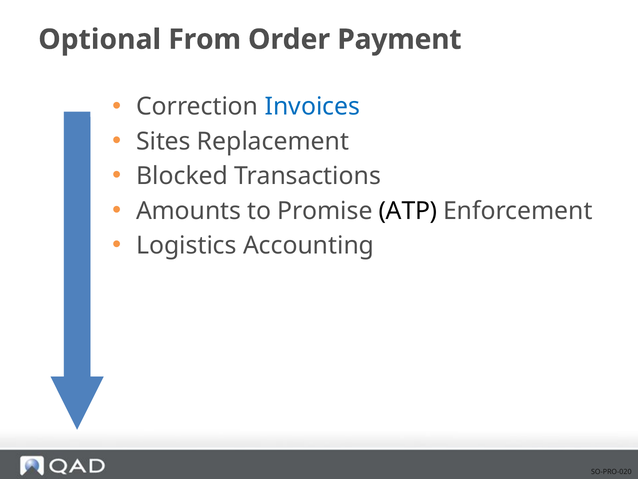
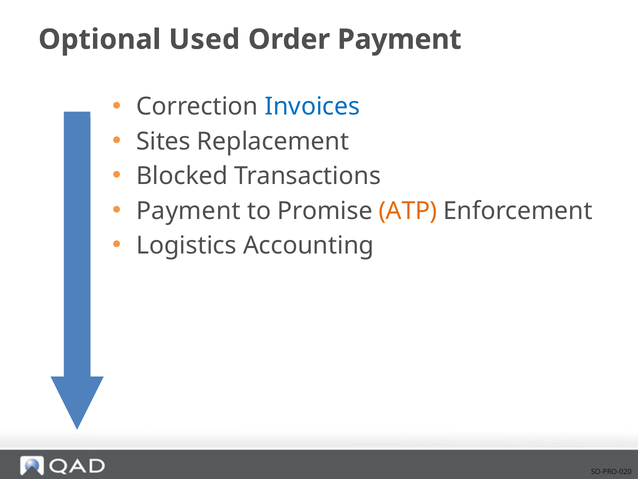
From: From -> Used (204, 39)
Amounts: Amounts -> Payment (188, 211)
ATP colour: black -> orange (408, 211)
